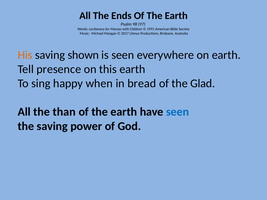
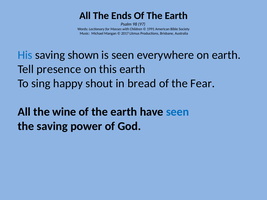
His colour: orange -> blue (25, 55)
when: when -> shout (99, 84)
Glad: Glad -> Fear (203, 84)
than: than -> wine (64, 112)
